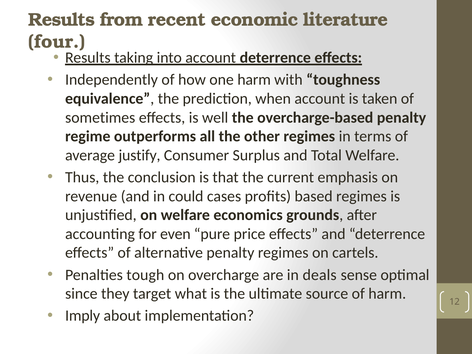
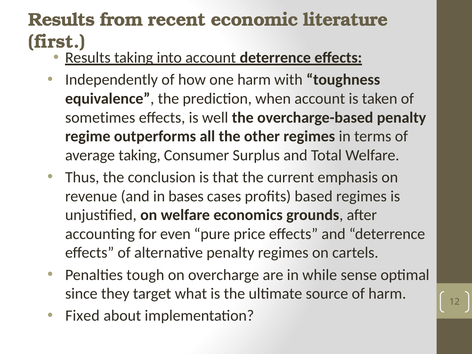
four: four -> first (57, 42)
average justify: justify -> taking (140, 155)
could: could -> bases (186, 196)
deals: deals -> while (320, 275)
Imply: Imply -> Fixed (82, 316)
